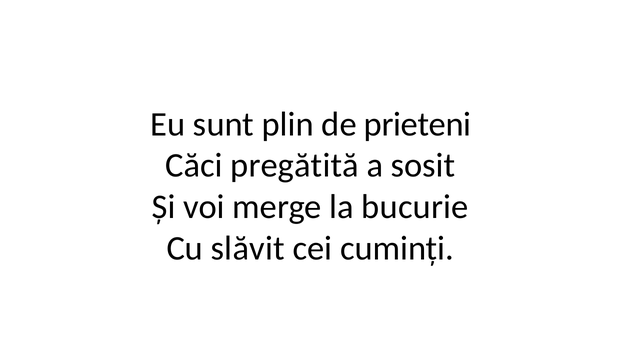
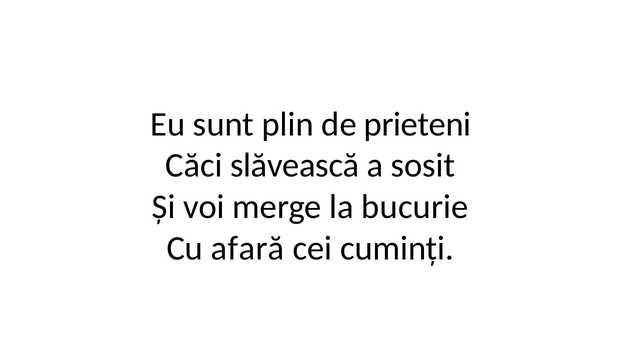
pregătită: pregătită -> slăvească (295, 166)
slăvit: slăvit -> afară (248, 248)
